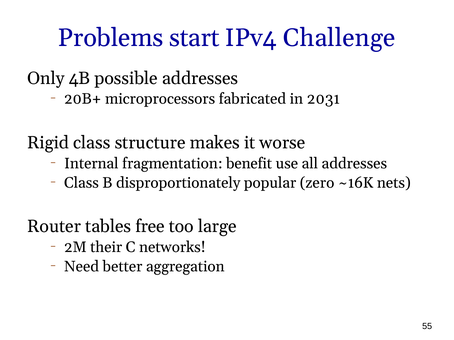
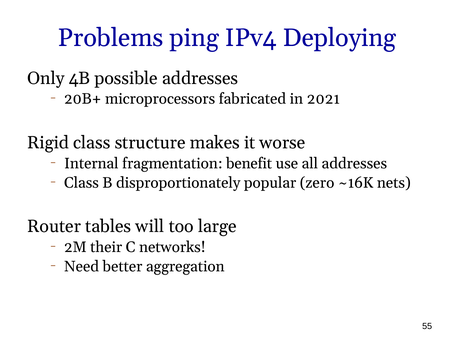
start: start -> ping (194, 38)
Challenge: Challenge -> Deploying (340, 38)
2031: 2031 -> 2021 (323, 99)
free: free -> will (150, 227)
